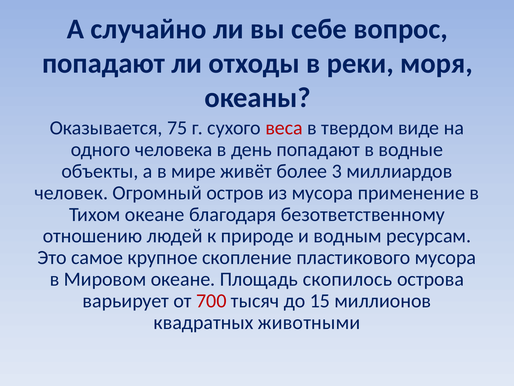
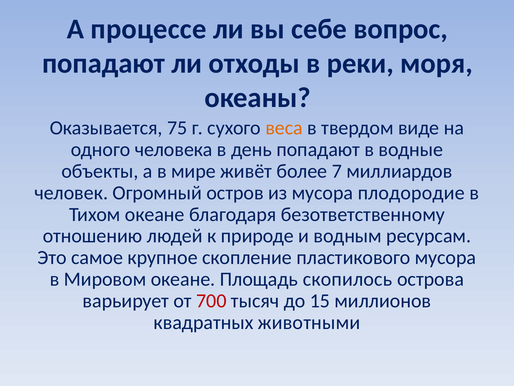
случайно: случайно -> процессе (148, 29)
веса colour: red -> orange (284, 128)
3: 3 -> 7 (337, 171)
применение: применение -> плодородие (411, 193)
